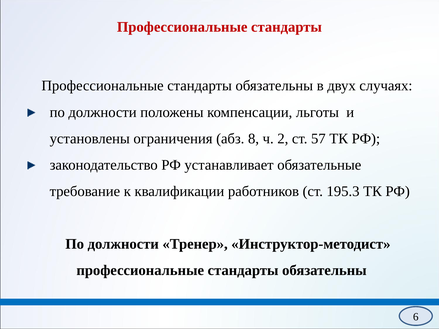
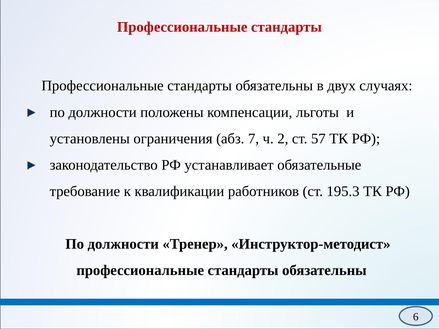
8: 8 -> 7 (254, 139)
